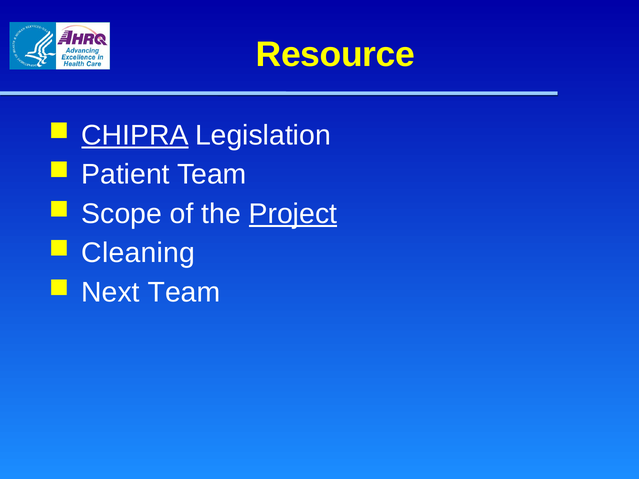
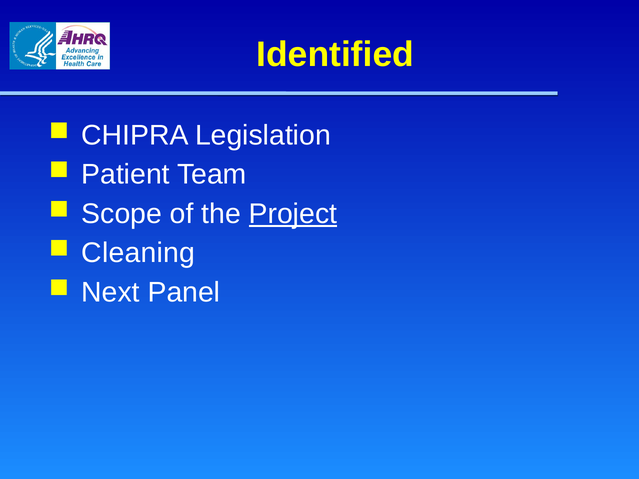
Resource: Resource -> Identified (335, 55)
CHIPRA underline: present -> none (135, 135)
Next Team: Team -> Panel (184, 292)
